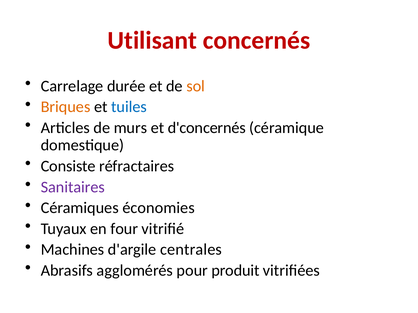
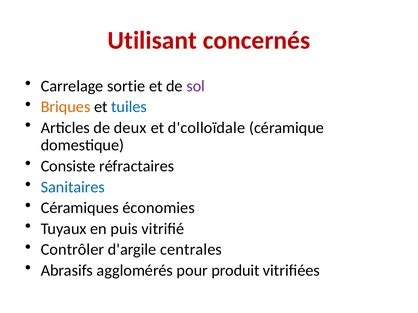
durée: durée -> sortie (126, 86)
sol colour: orange -> purple (196, 86)
murs: murs -> deux (130, 128)
d'concernés: d'concernés -> d'colloïdale (207, 128)
Sanitaires colour: purple -> blue (73, 187)
four: four -> puis (124, 229)
Machines: Machines -> Contrôler (72, 250)
